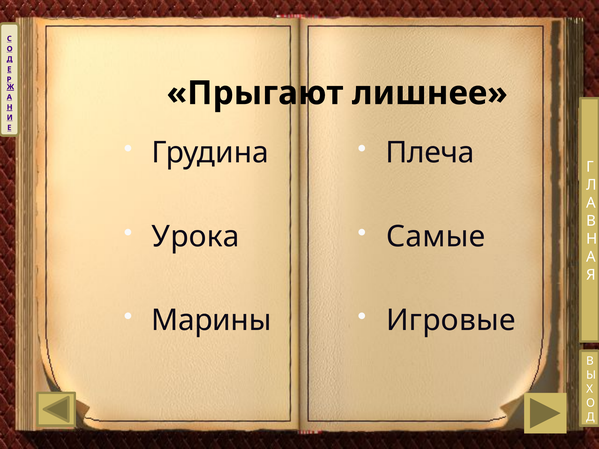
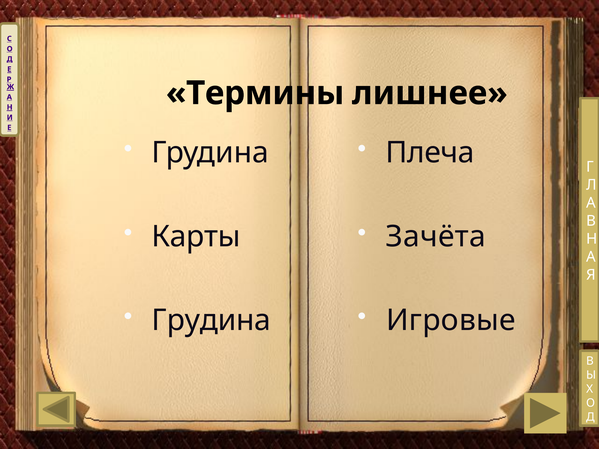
Прыгают: Прыгают -> Термины (255, 93)
Урока: Урока -> Карты (196, 237)
Самые: Самые -> Зачёта (436, 237)
Марины: Марины -> Грудина (211, 321)
